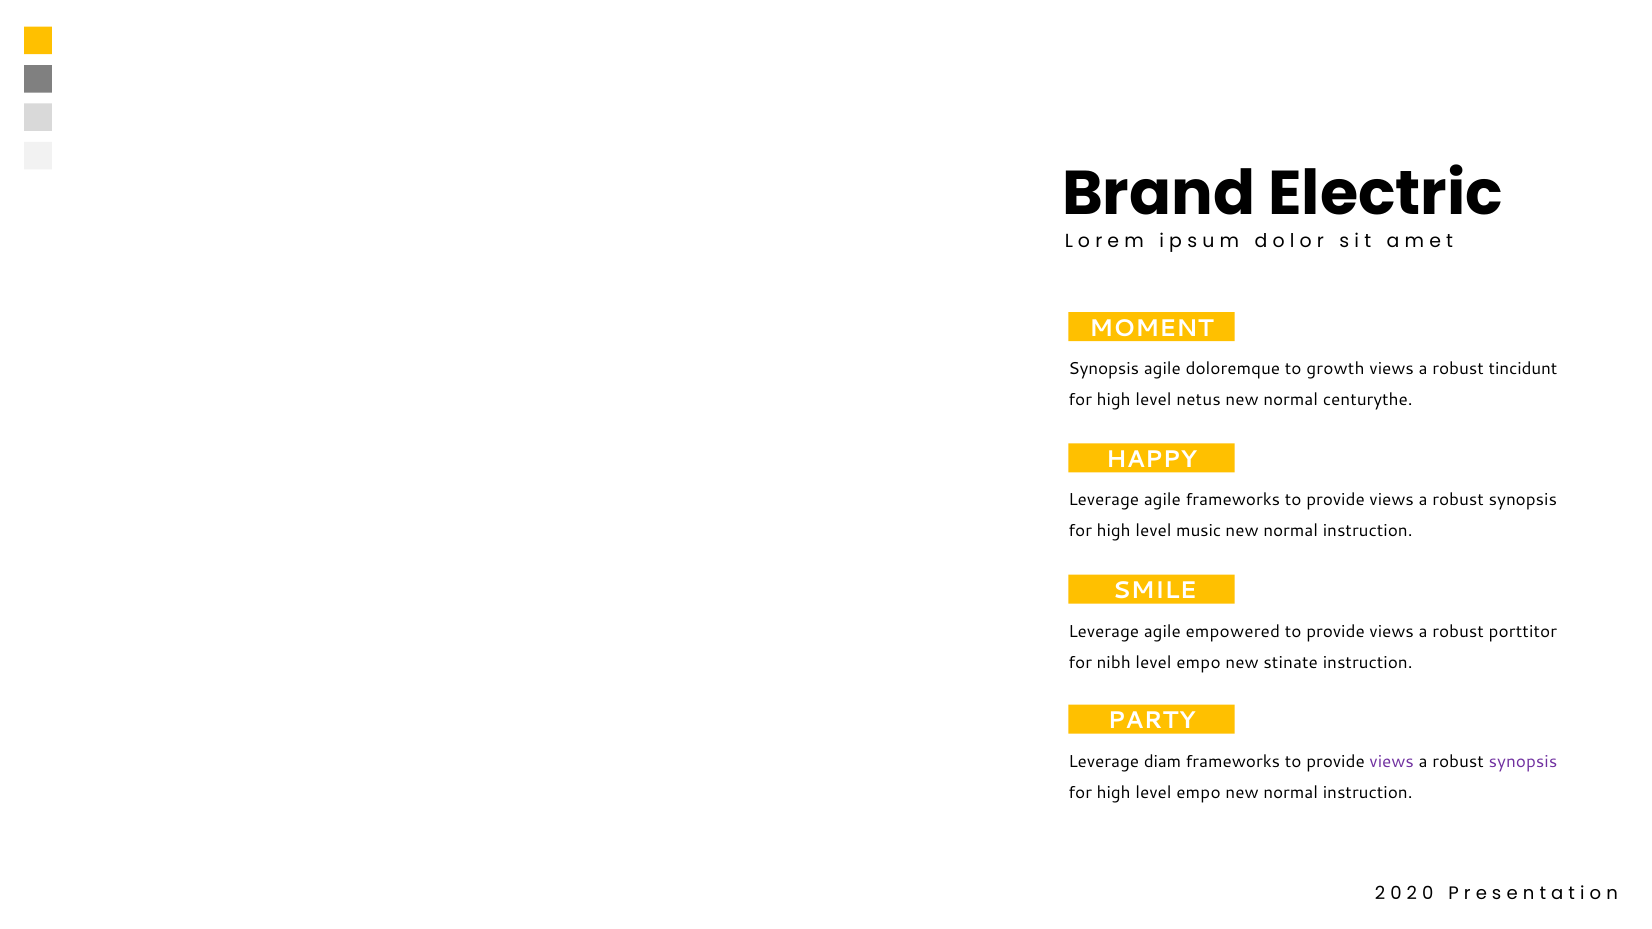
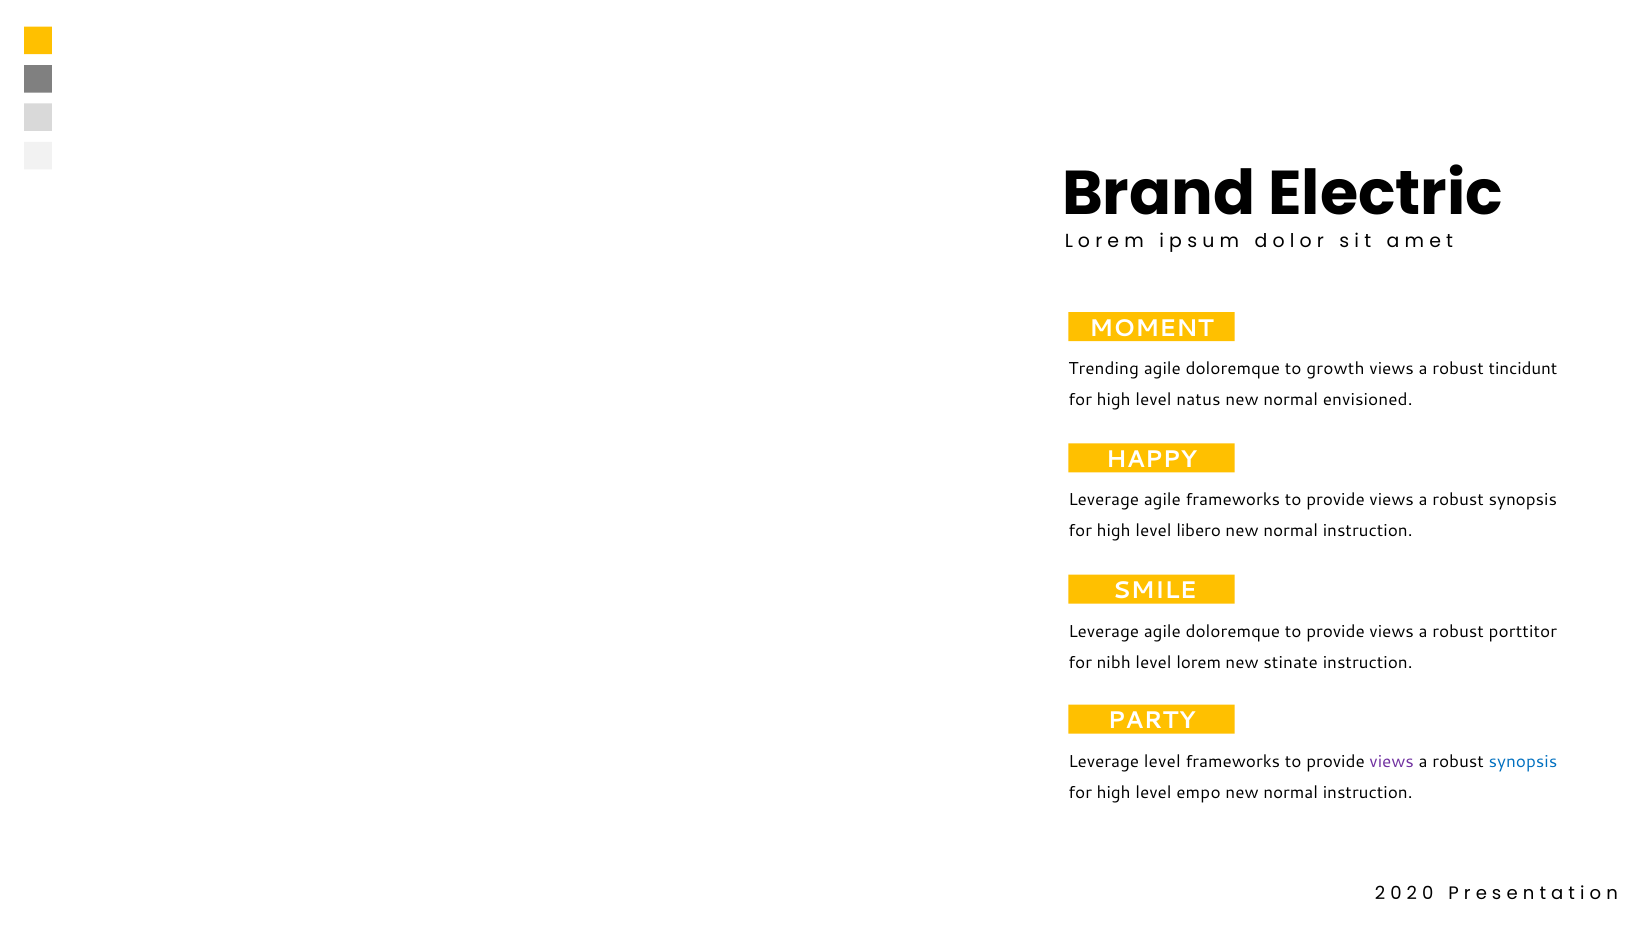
Synopsis: Synopsis -> Trending (1104, 369)
netus: netus -> natus (1198, 400)
centurythe: centurythe -> envisioned (1368, 400)
music: music -> libero (1199, 531)
Leverage agile empowered: empowered -> doloremque (1233, 632)
empo: empo -> lorem (1199, 663)
Leverage diam: diam -> level (1162, 762)
synopsis colour: purple -> blue (1523, 762)
